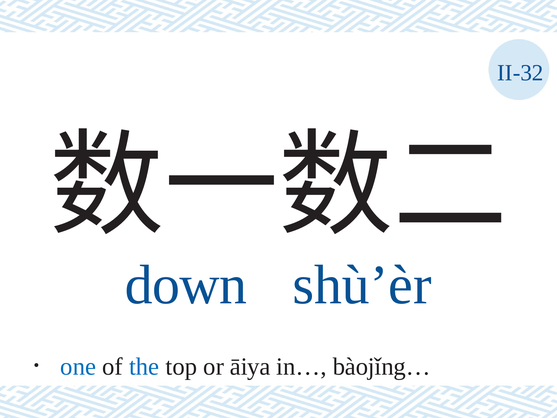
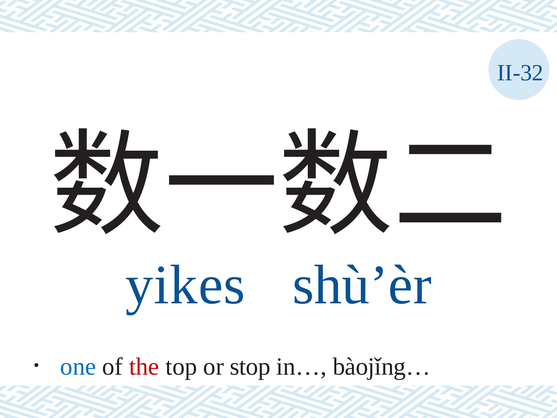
down: down -> yikes (185, 285)
the colour: blue -> red (144, 367)
āiya: āiya -> stop (250, 367)
